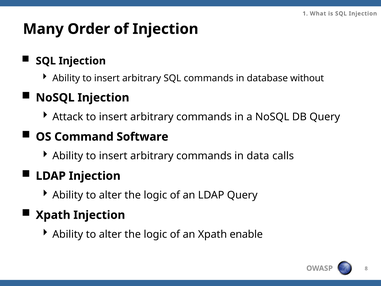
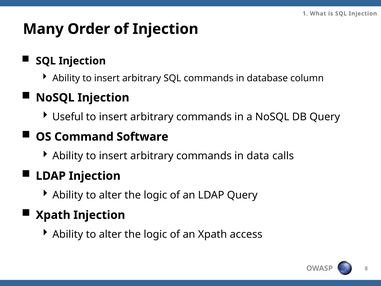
without: without -> column (307, 78)
Attack: Attack -> Useful (68, 117)
enable: enable -> access (246, 234)
